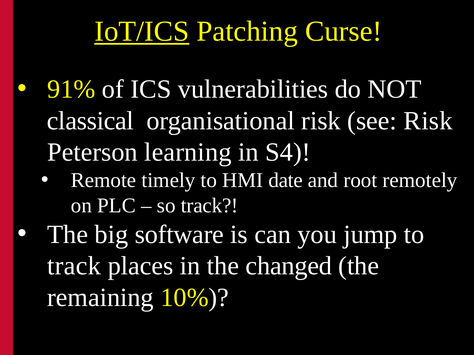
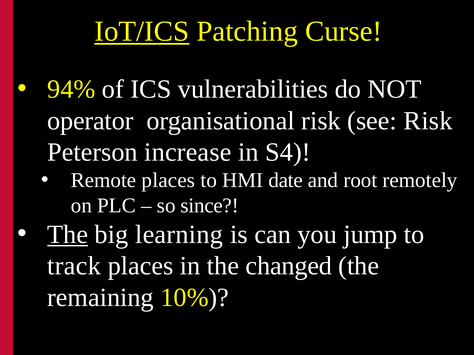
91%: 91% -> 94% (71, 89)
classical: classical -> operator (90, 121)
learning: learning -> increase (188, 152)
Remote timely: timely -> places (168, 181)
so track: track -> since (210, 206)
The underline: none -> present (68, 235)
software: software -> learning (179, 235)
